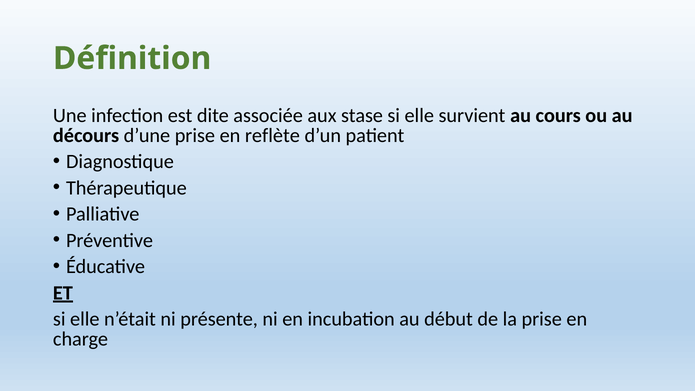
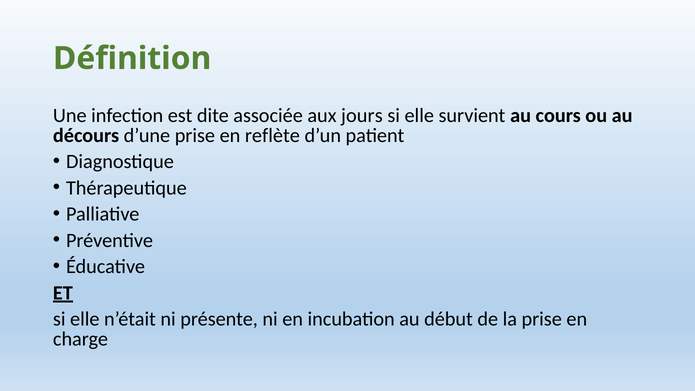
stase: stase -> jours (362, 116)
